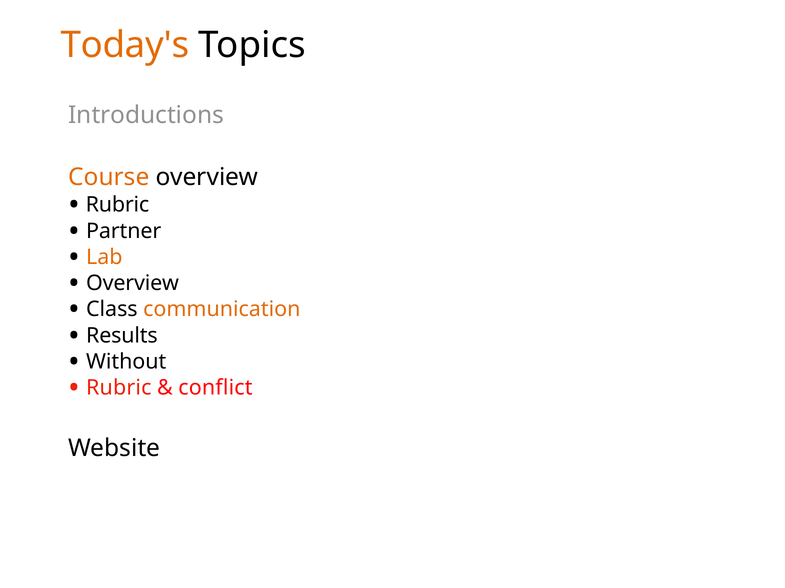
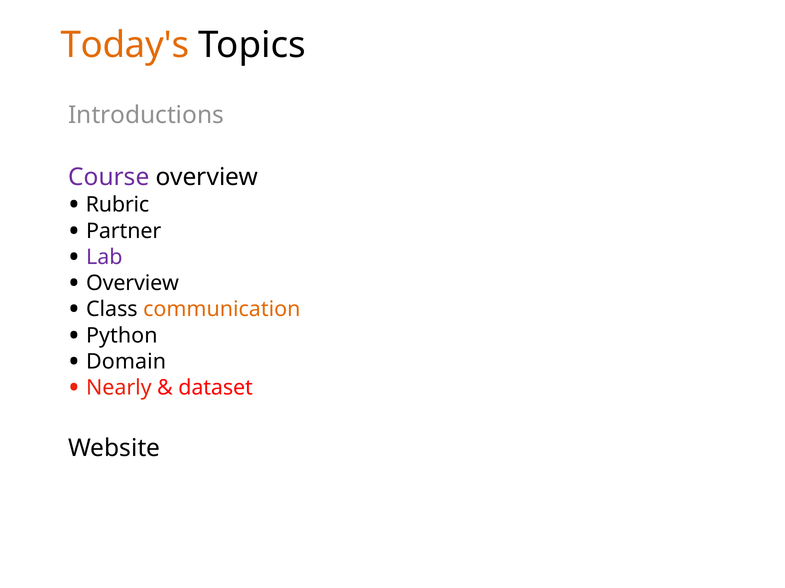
Course colour: orange -> purple (109, 177)
Lab colour: orange -> purple (104, 257)
Results: Results -> Python (122, 336)
Without: Without -> Domain (126, 362)
Rubric: Rubric -> Nearly (119, 388)
conflict: conflict -> dataset (216, 388)
